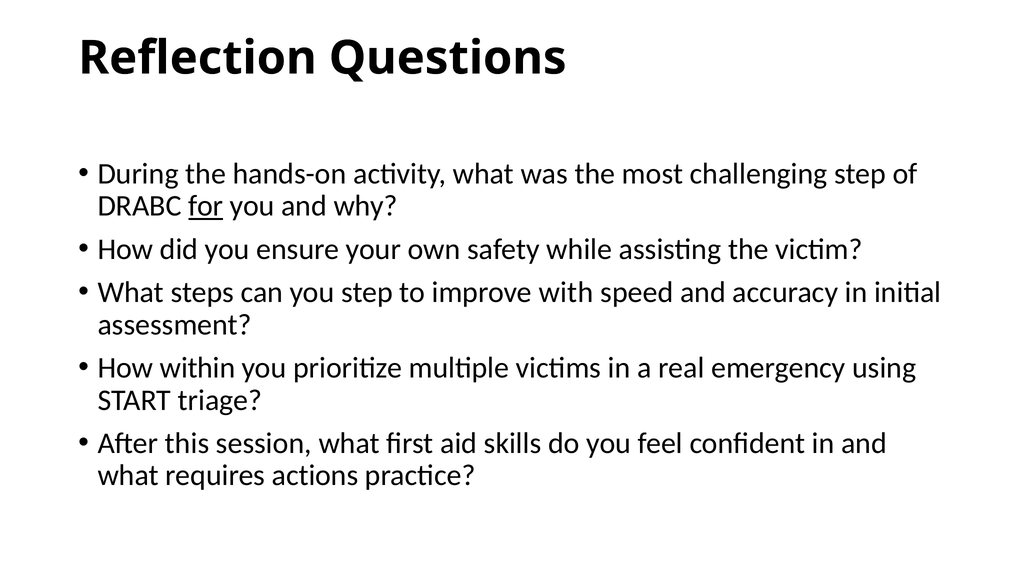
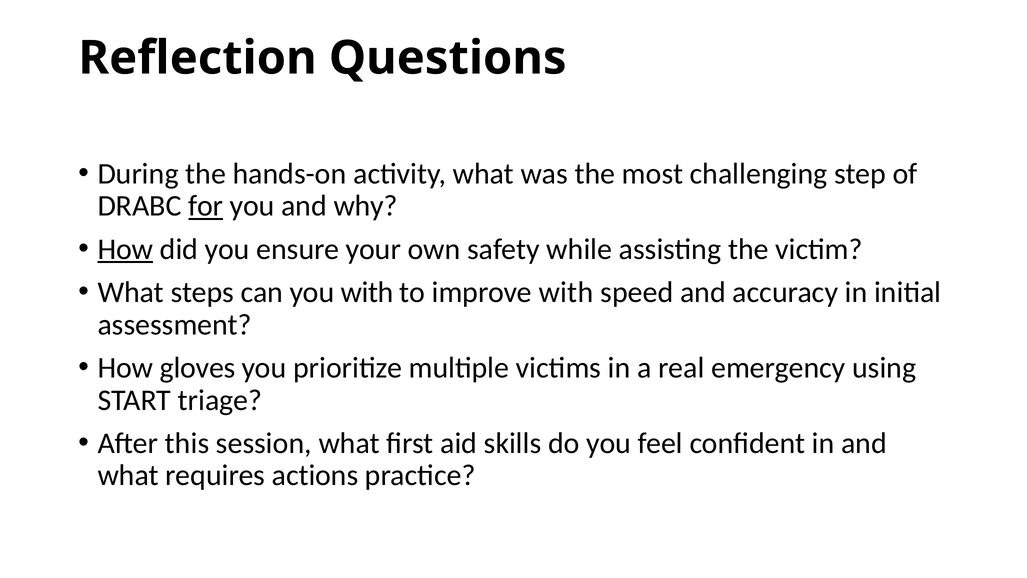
How underline: none -> present (125, 249)
you step: step -> with (367, 292)
within: within -> gloves (198, 368)
